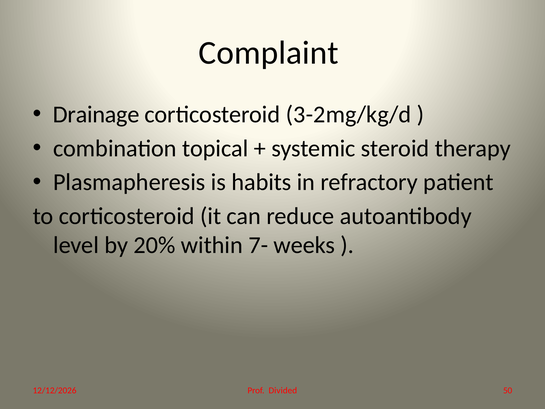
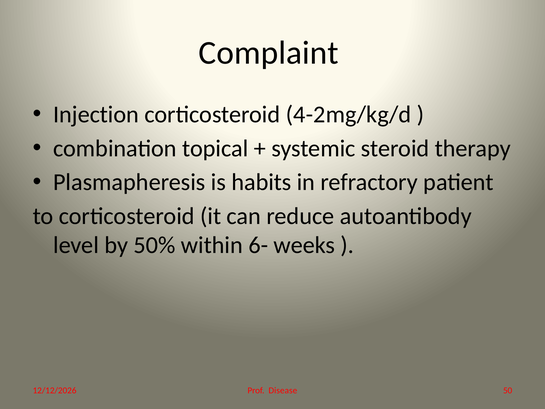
Drainage: Drainage -> Injection (96, 114)
3-2mg/kg/d: 3-2mg/kg/d -> 4-2mg/kg/d (349, 114)
20%: 20% -> 50% (154, 245)
7-: 7- -> 6- (258, 245)
Divided: Divided -> Disease (283, 390)
